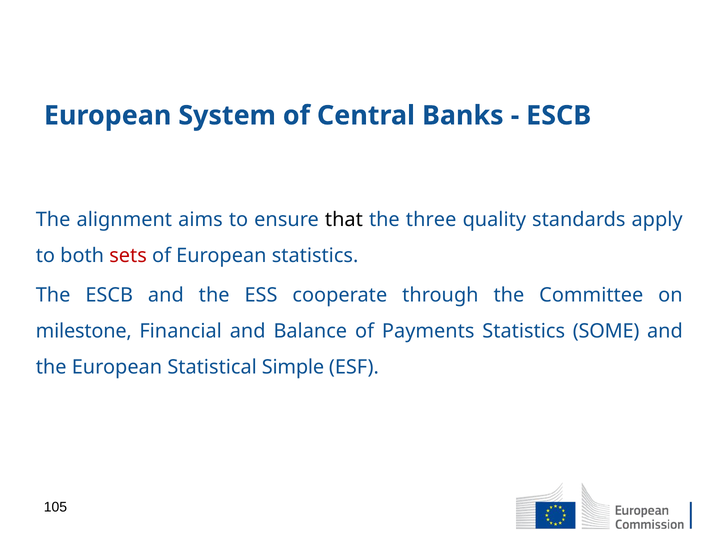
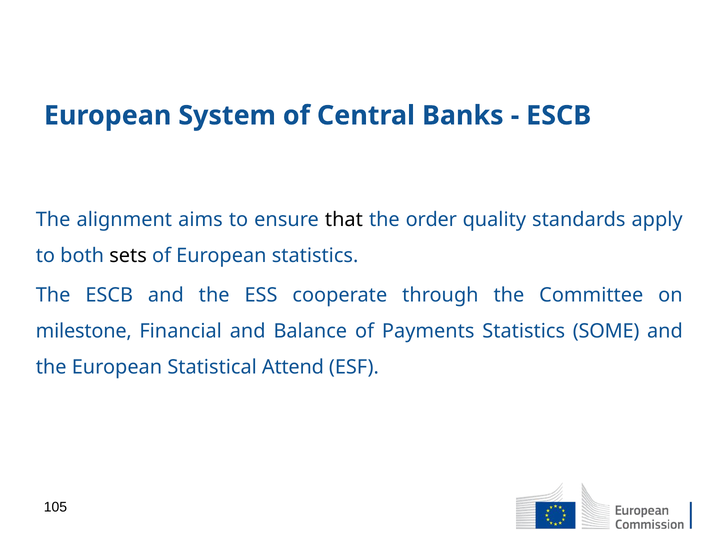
three: three -> order (431, 219)
sets colour: red -> black (128, 255)
Simple: Simple -> Attend (293, 367)
